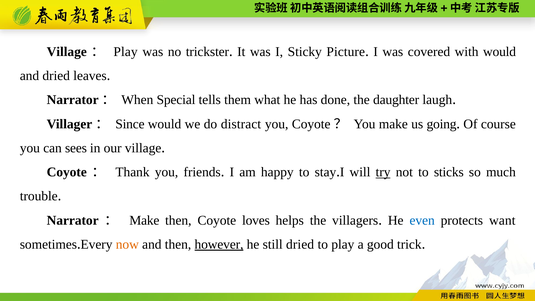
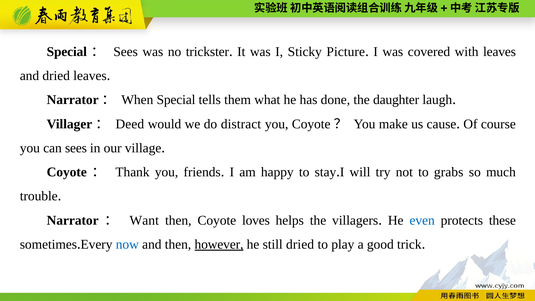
Village: Village -> Special (67, 52)
Play: Play -> Sees (126, 52)
with would: would -> leaves (500, 52)
Since: Since -> Deed (130, 124)
going: going -> cause (441, 124)
try underline: present -> none (383, 172)
sticks: sticks -> grabs (449, 172)
Make: Make -> Want (144, 220)
want: want -> these (502, 220)
now colour: orange -> blue (127, 244)
